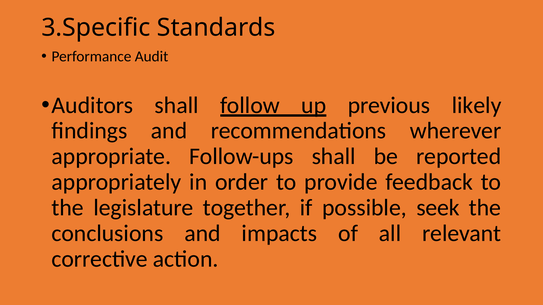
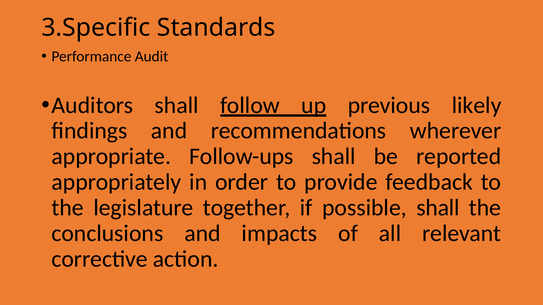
possible seek: seek -> shall (438, 208)
